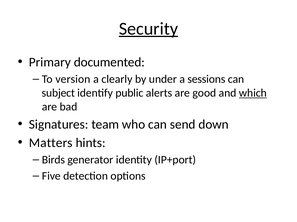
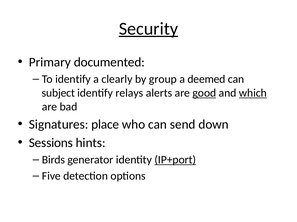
To version: version -> identify (73, 79)
under: under -> group (163, 79)
sessions: sessions -> deemed (206, 79)
public: public -> relays (129, 93)
good underline: none -> present (204, 93)
team: team -> place (105, 125)
Matters: Matters -> Sessions (51, 143)
IP+port underline: none -> present (175, 160)
